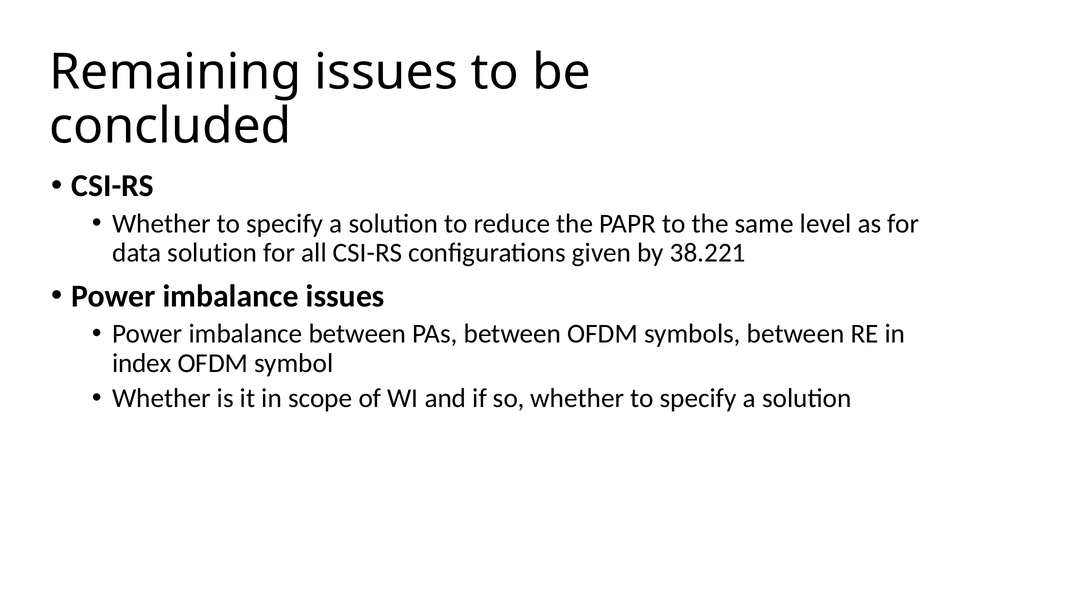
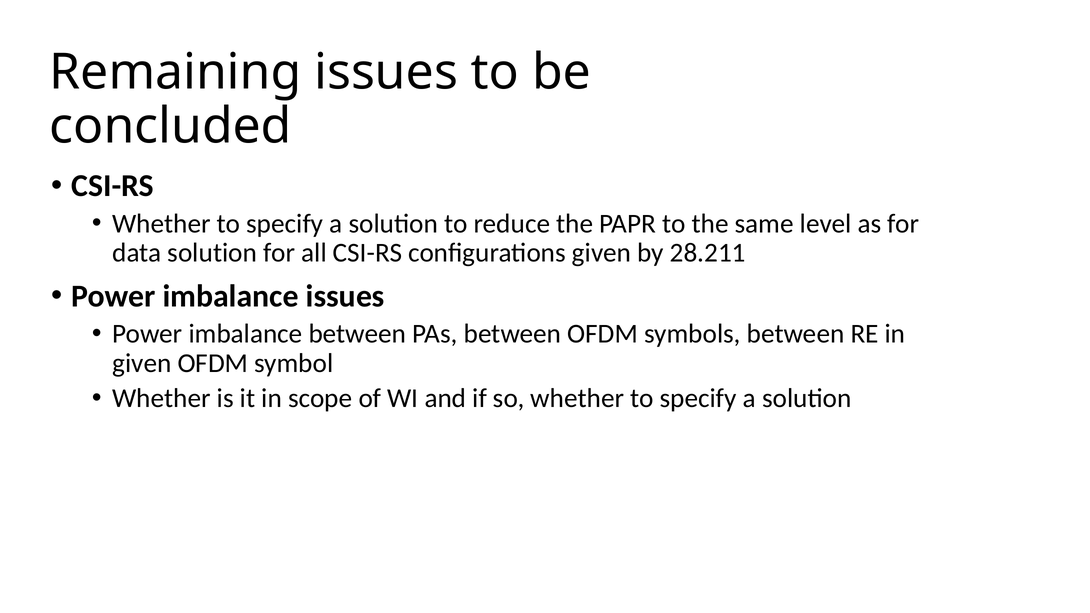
38.221: 38.221 -> 28.211 (708, 253)
index: index -> given (142, 363)
